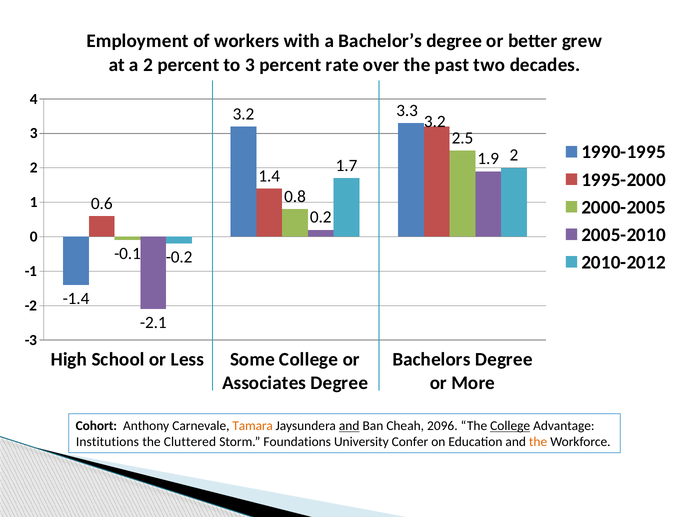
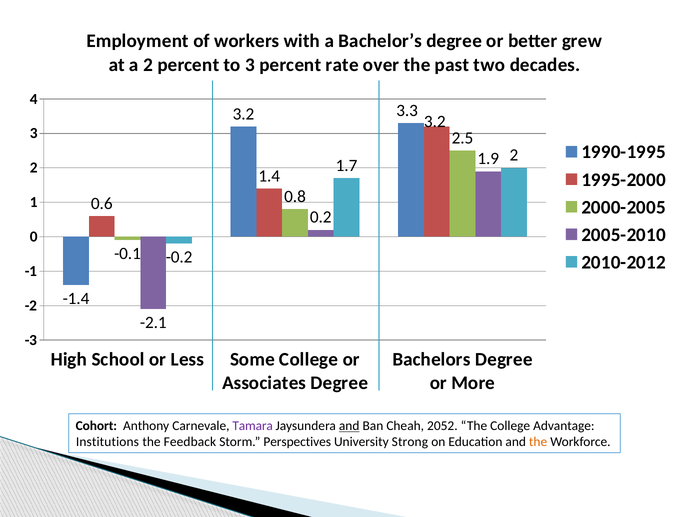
Tamara colour: orange -> purple (253, 426)
2096: 2096 -> 2052 (442, 426)
College underline: present -> none (510, 426)
Cluttered: Cluttered -> Feedback (190, 442)
Foundations: Foundations -> Perspectives (297, 442)
Confer: Confer -> Strong (410, 442)
